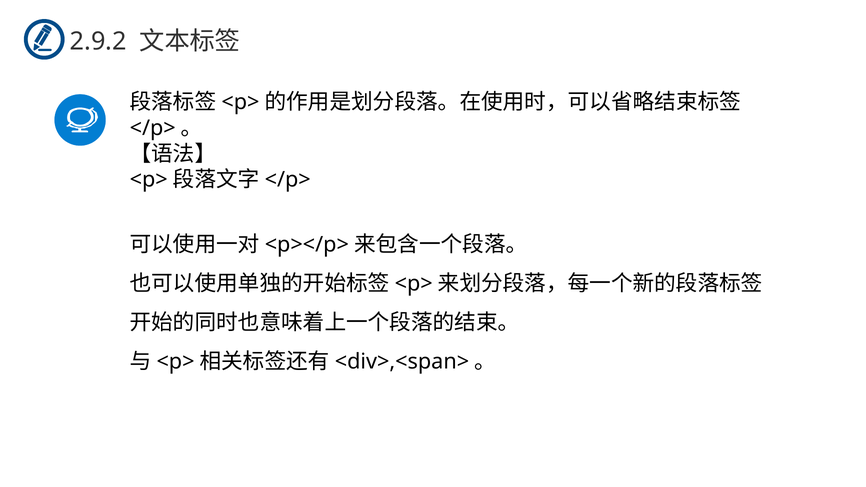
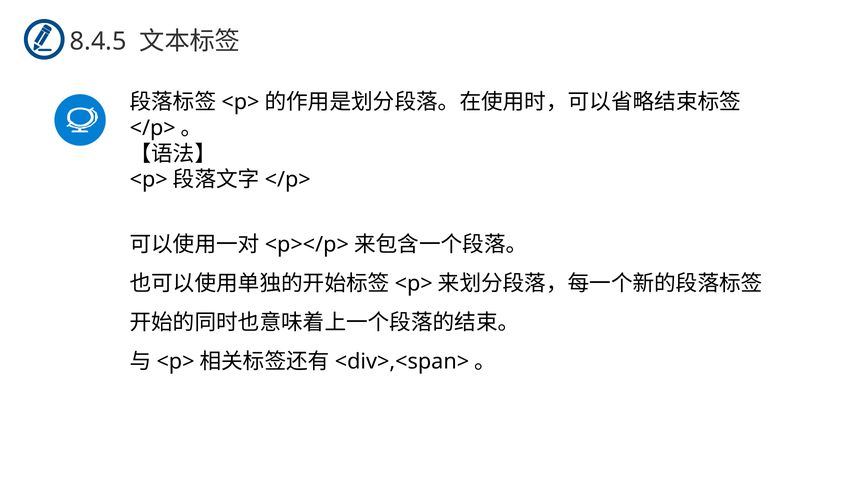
2.9.2: 2.9.2 -> 8.4.5 (98, 41)
